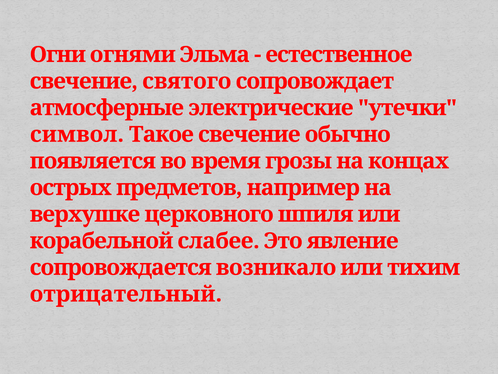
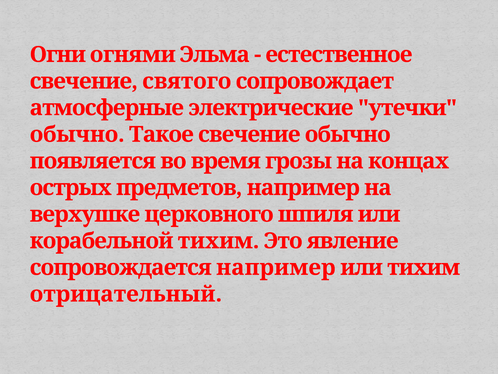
символ: символ -> обычно (77, 134)
корабельной слабее: слабее -> тихим (219, 241)
сопровождается возникало: возникало -> например (276, 267)
